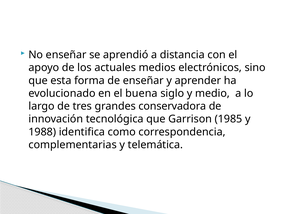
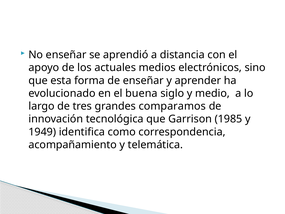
conservadora: conservadora -> comparamos (172, 106)
1988: 1988 -> 1949 (42, 132)
complementarias: complementarias -> acompañamiento (73, 145)
